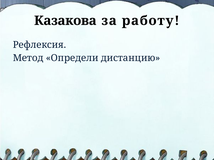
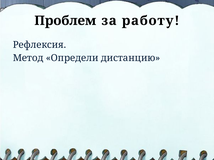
Казакова: Казакова -> Проблем (65, 21)
